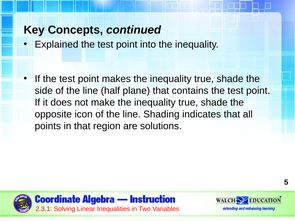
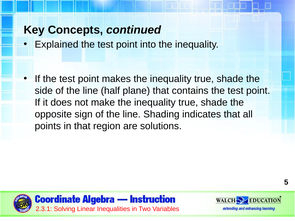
icon: icon -> sign (84, 114)
